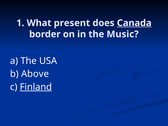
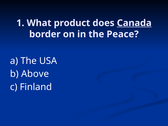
present: present -> product (72, 23)
Music: Music -> Peace (123, 34)
Finland underline: present -> none (36, 87)
